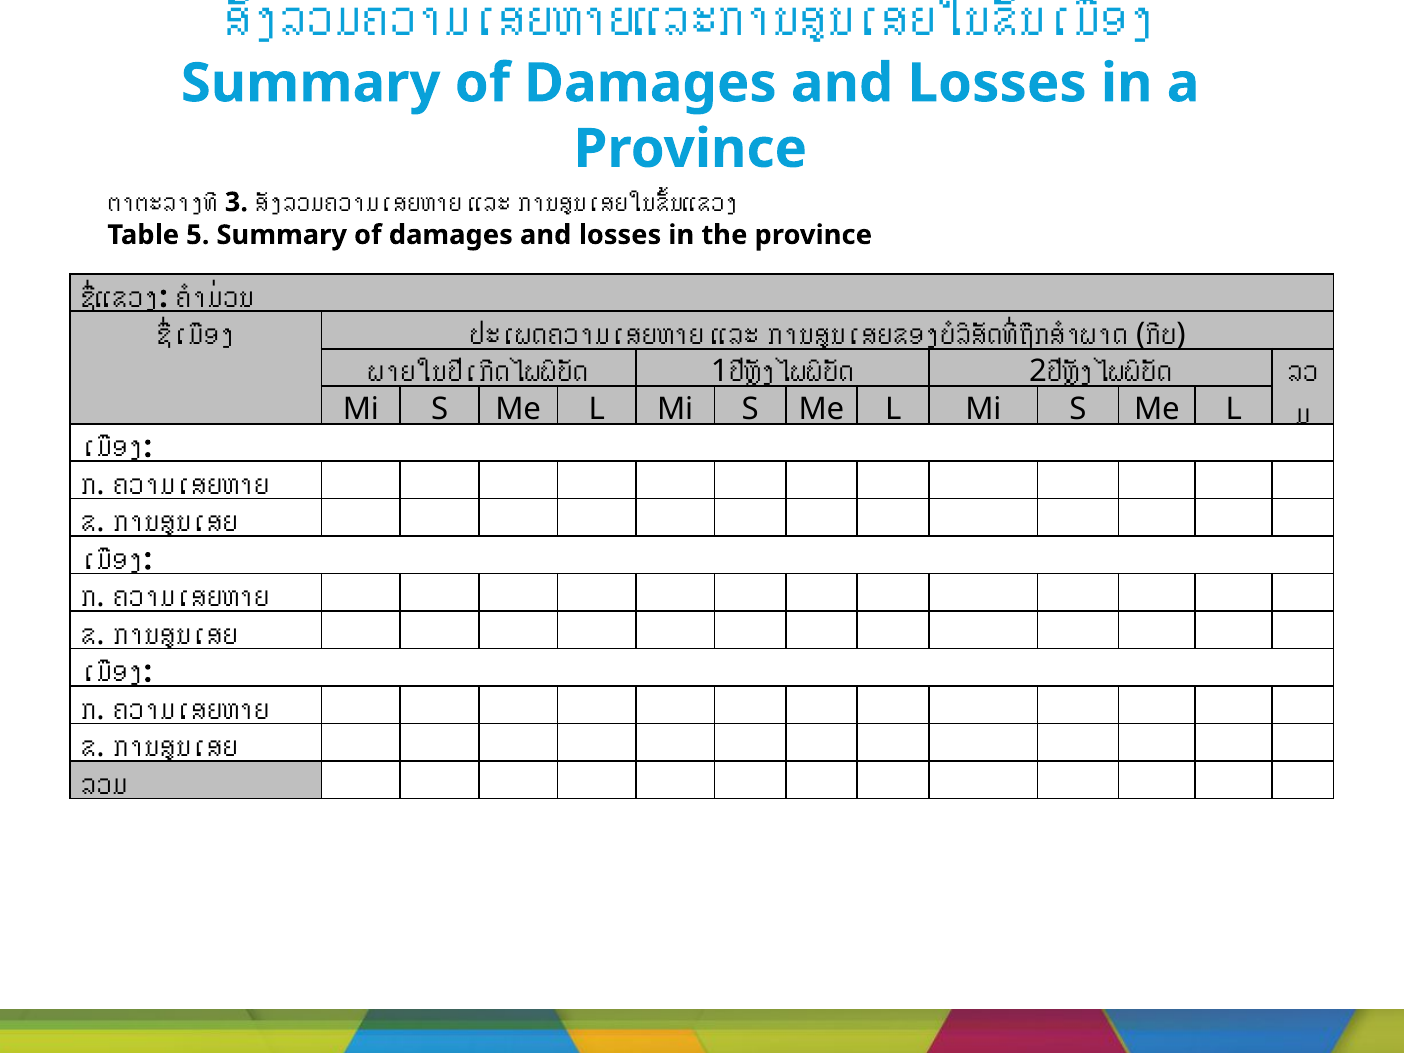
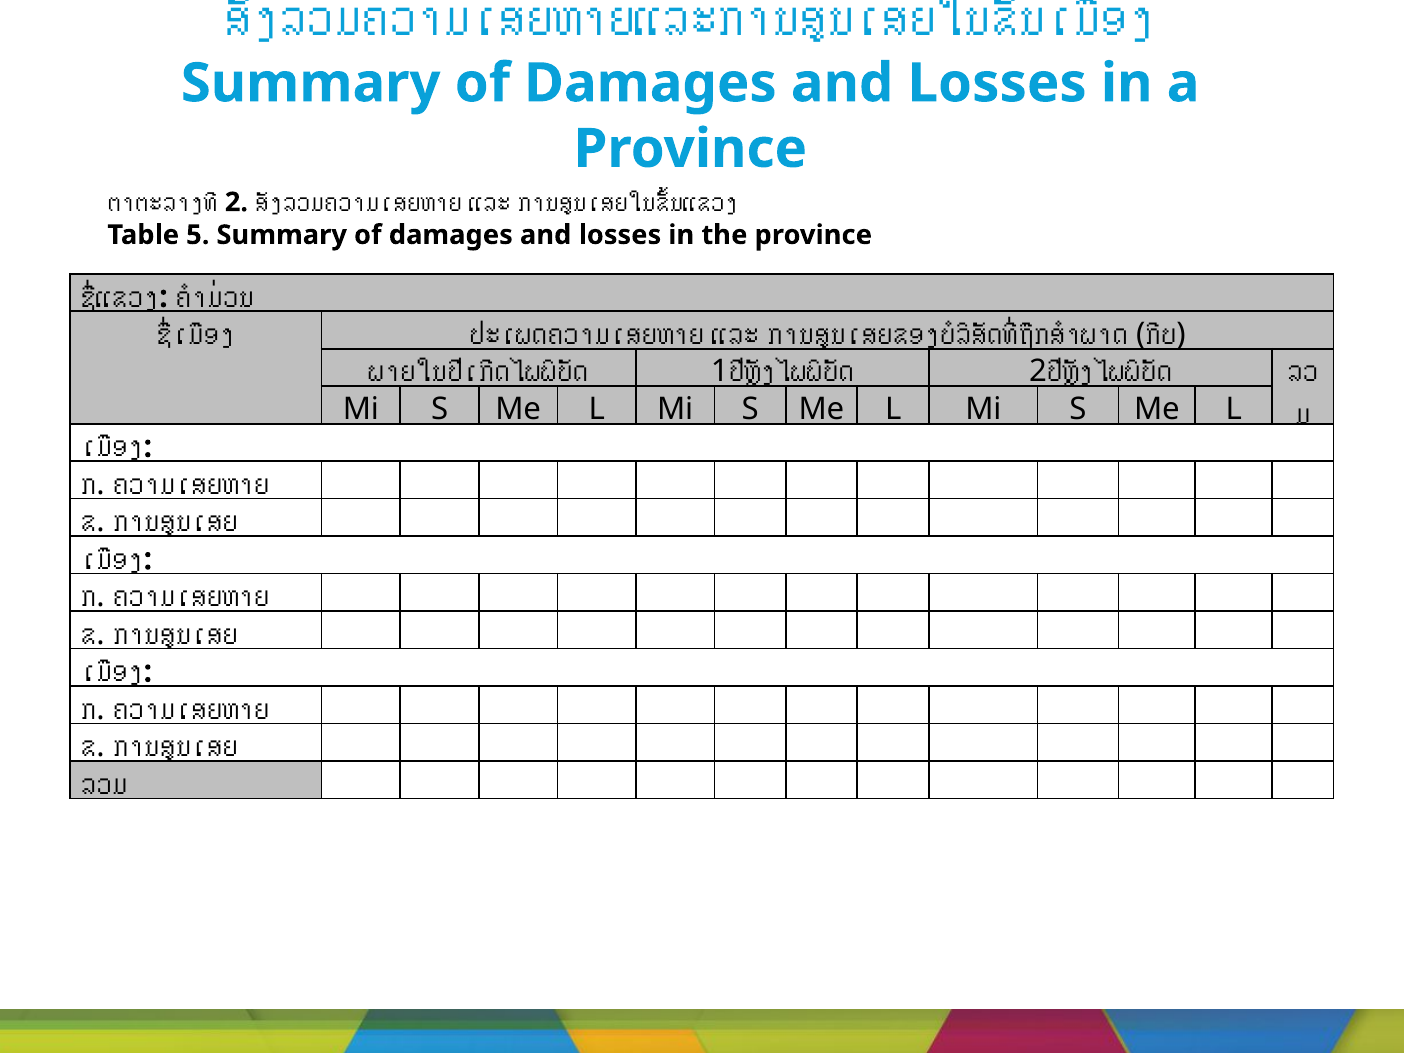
3: 3 -> 2 (236, 202)
